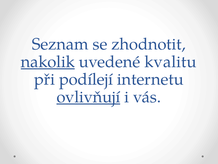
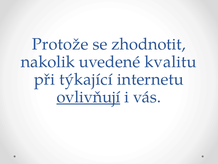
Seznam: Seznam -> Protože (60, 44)
nakolik underline: present -> none (48, 62)
podílejí: podílejí -> týkající (86, 79)
